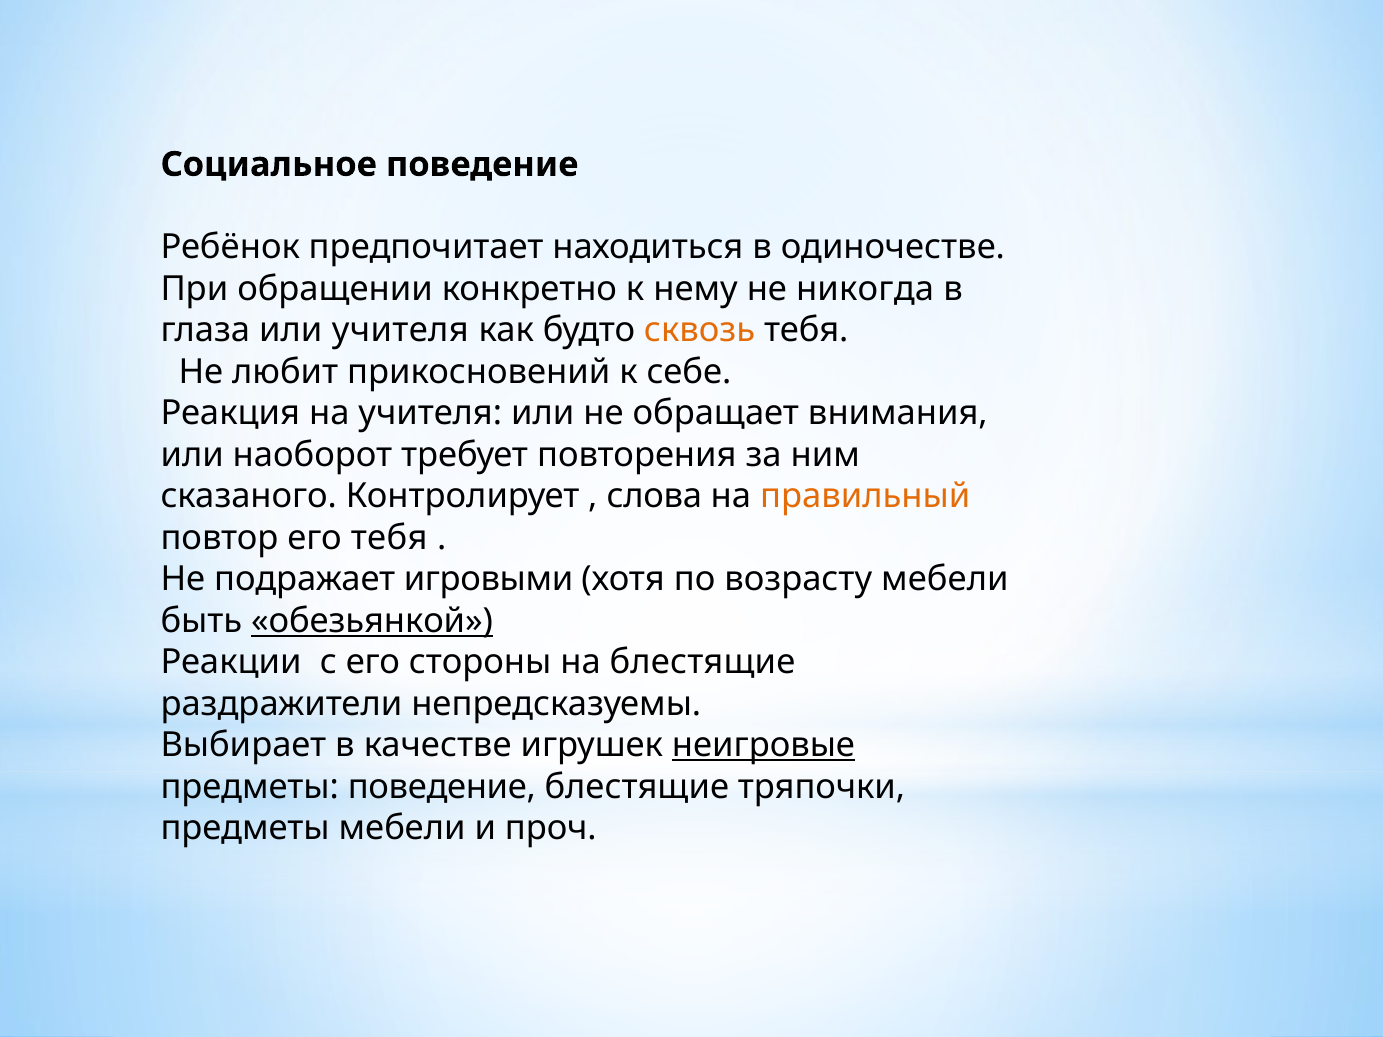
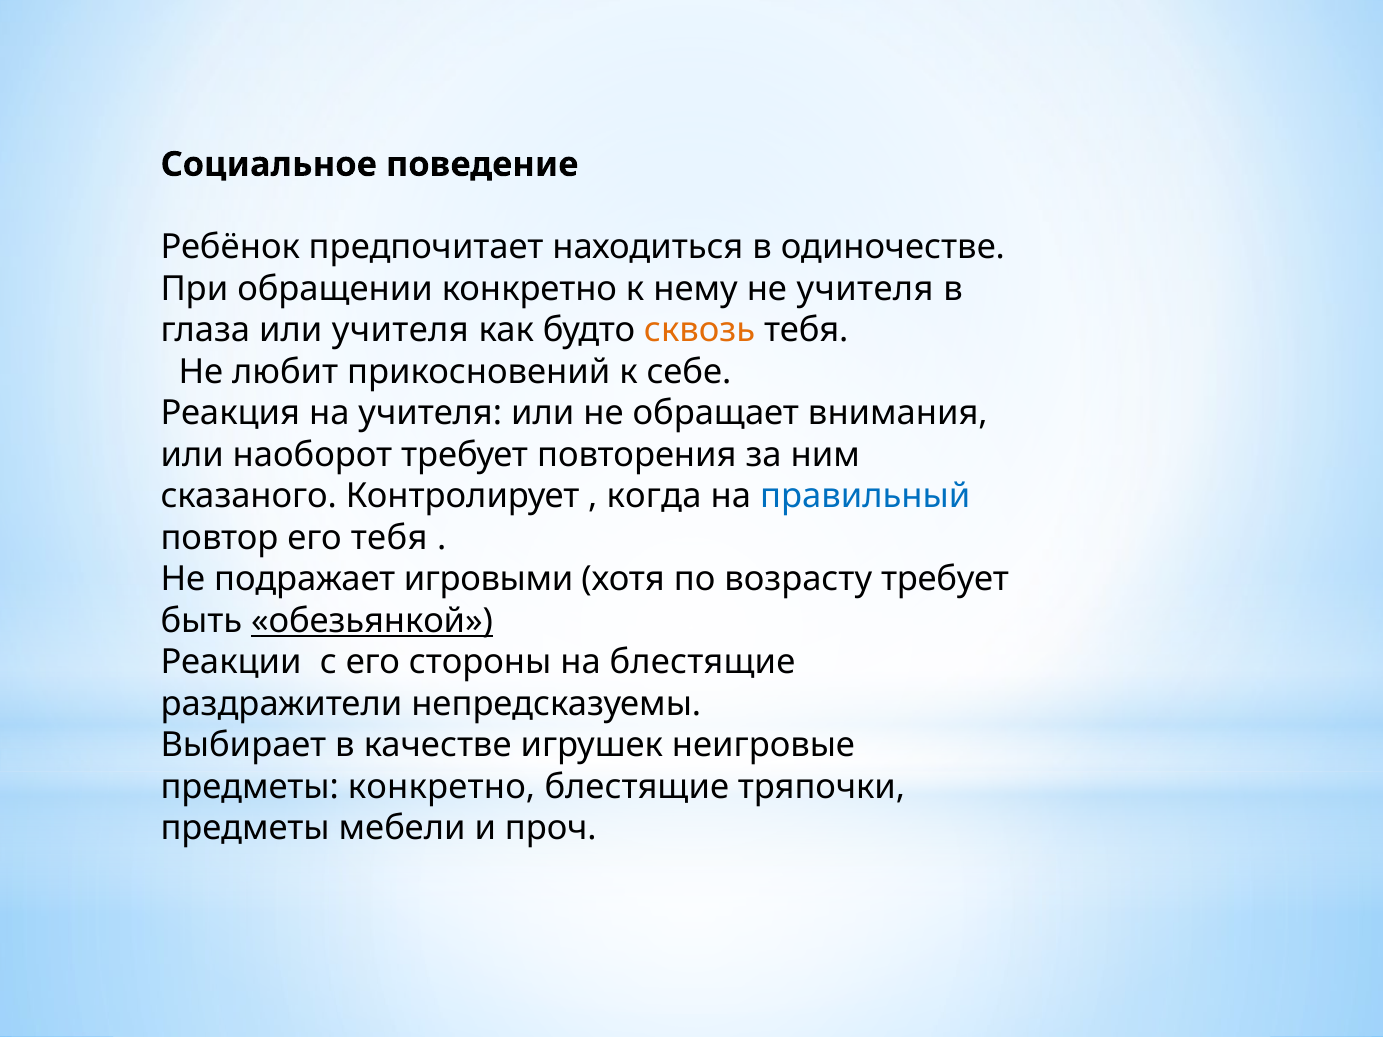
не никогда: никогда -> учителя (865, 289)
слова: слова -> когда (654, 496)
правильный colour: orange -> blue (865, 496)
возрасту мебели: мебели -> требует (945, 579)
неигровые underline: present -> none (763, 745)
предметы поведение: поведение -> конкретно (442, 787)
